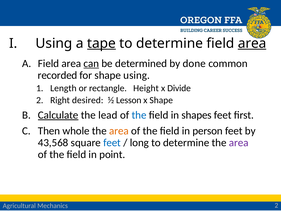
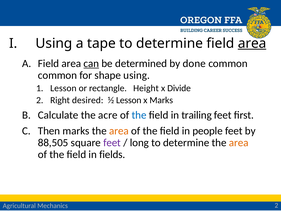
tape underline: present -> none (102, 43)
recorded: recorded -> common (57, 75)
Length: Length -> Lesson (63, 88)
x Shape: Shape -> Marks (161, 100)
Calculate underline: present -> none (58, 115)
lead: lead -> acre (108, 115)
shapes: shapes -> trailing (197, 115)
Then whole: whole -> marks (76, 131)
person: person -> people (208, 131)
43,568: 43,568 -> 88,505 (53, 142)
feet colour: blue -> purple (112, 142)
area colour: purple -> orange (239, 142)
point: point -> fields (112, 154)
